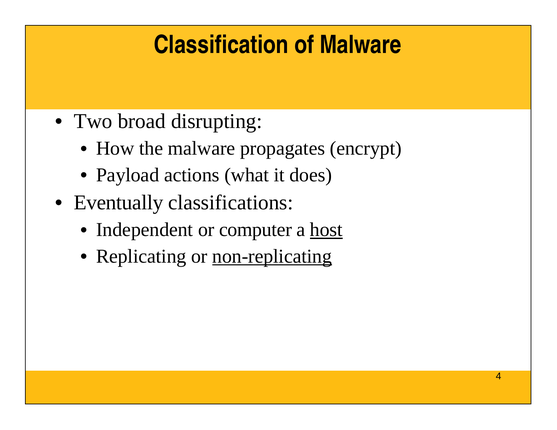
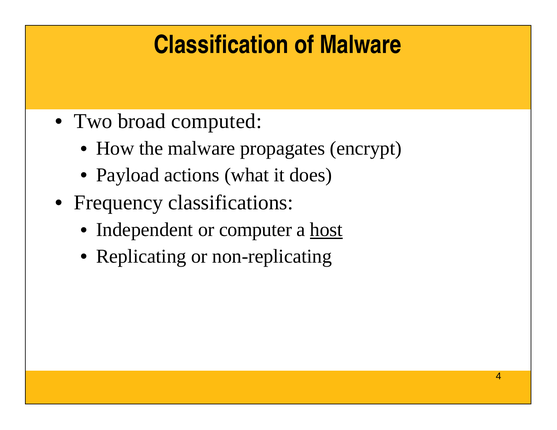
disrupting: disrupting -> computed (217, 121)
Eventually: Eventually -> Frequency (118, 203)
non-replicating underline: present -> none (272, 257)
